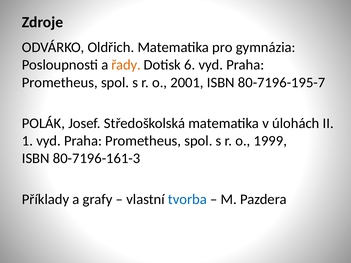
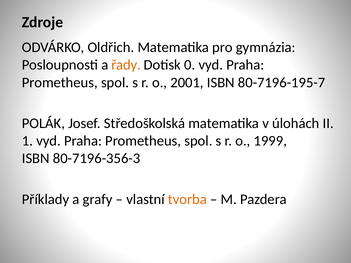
6: 6 -> 0 (190, 65)
80-7196-161-3: 80-7196-161-3 -> 80-7196-356-3 (97, 159)
tvorba colour: blue -> orange (187, 200)
